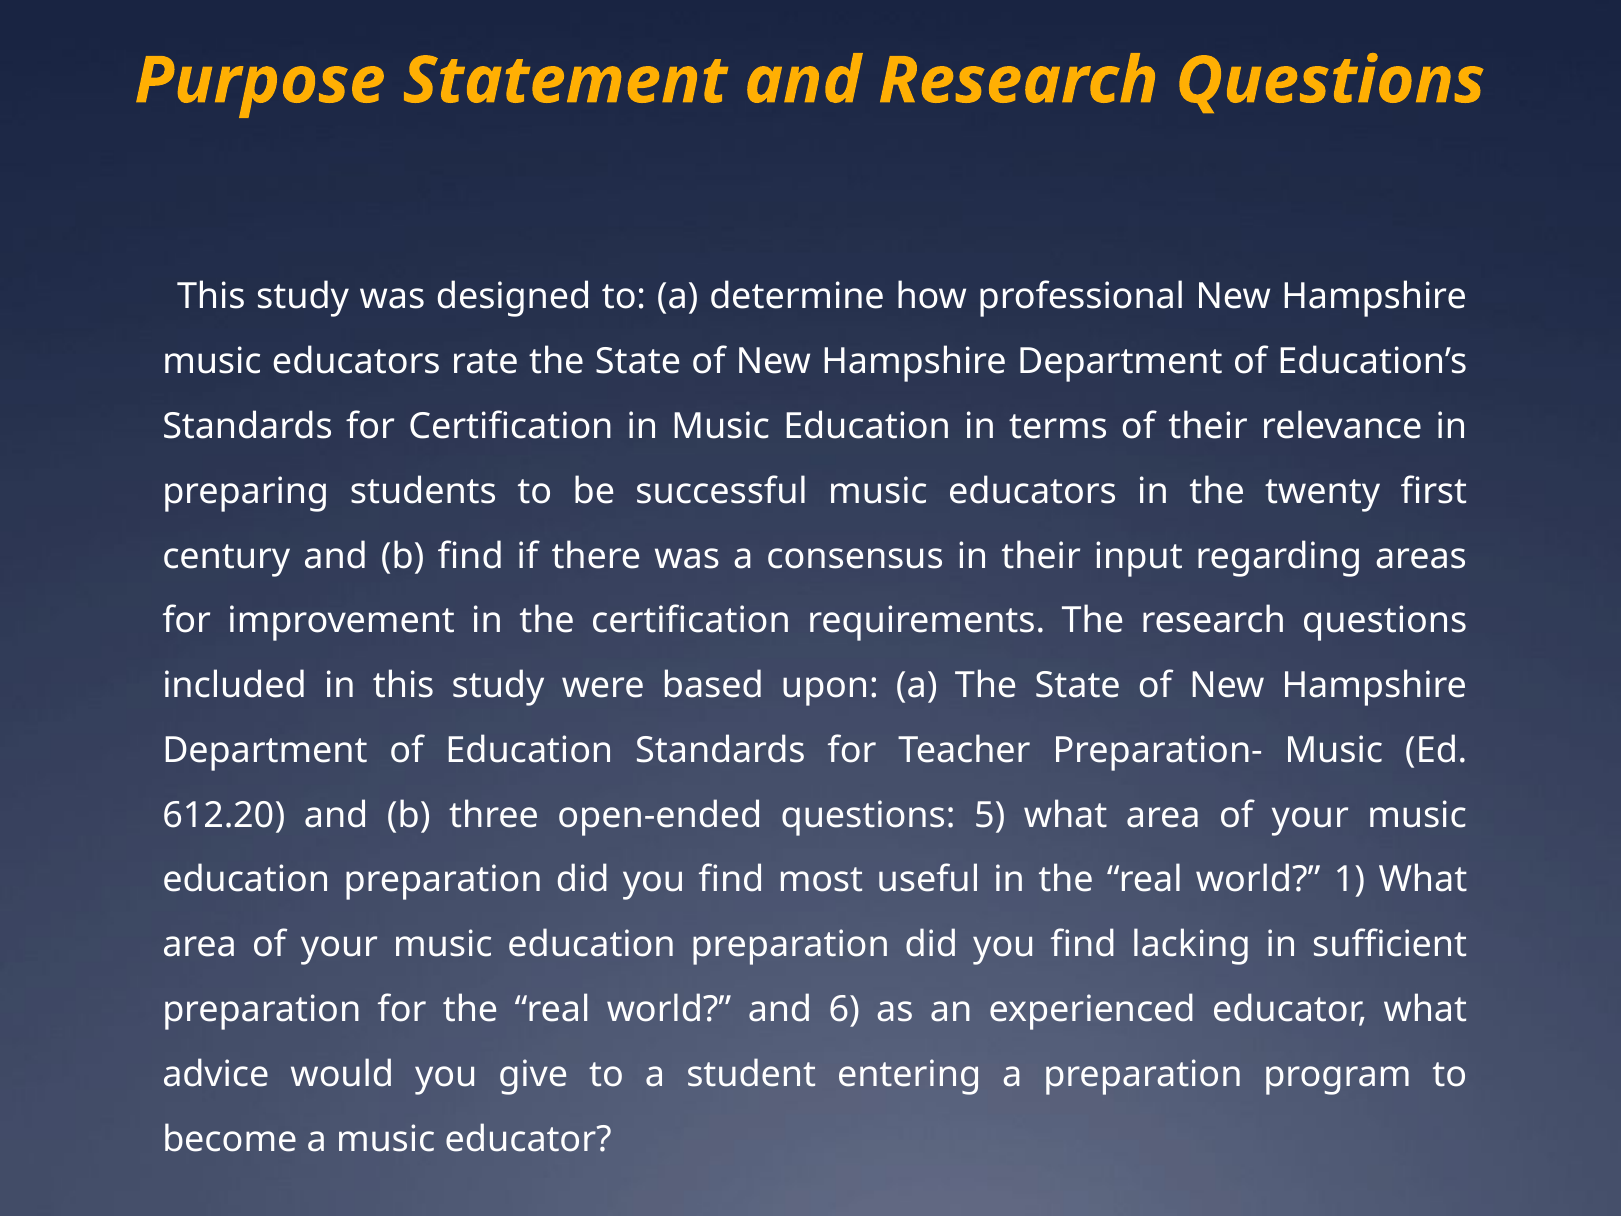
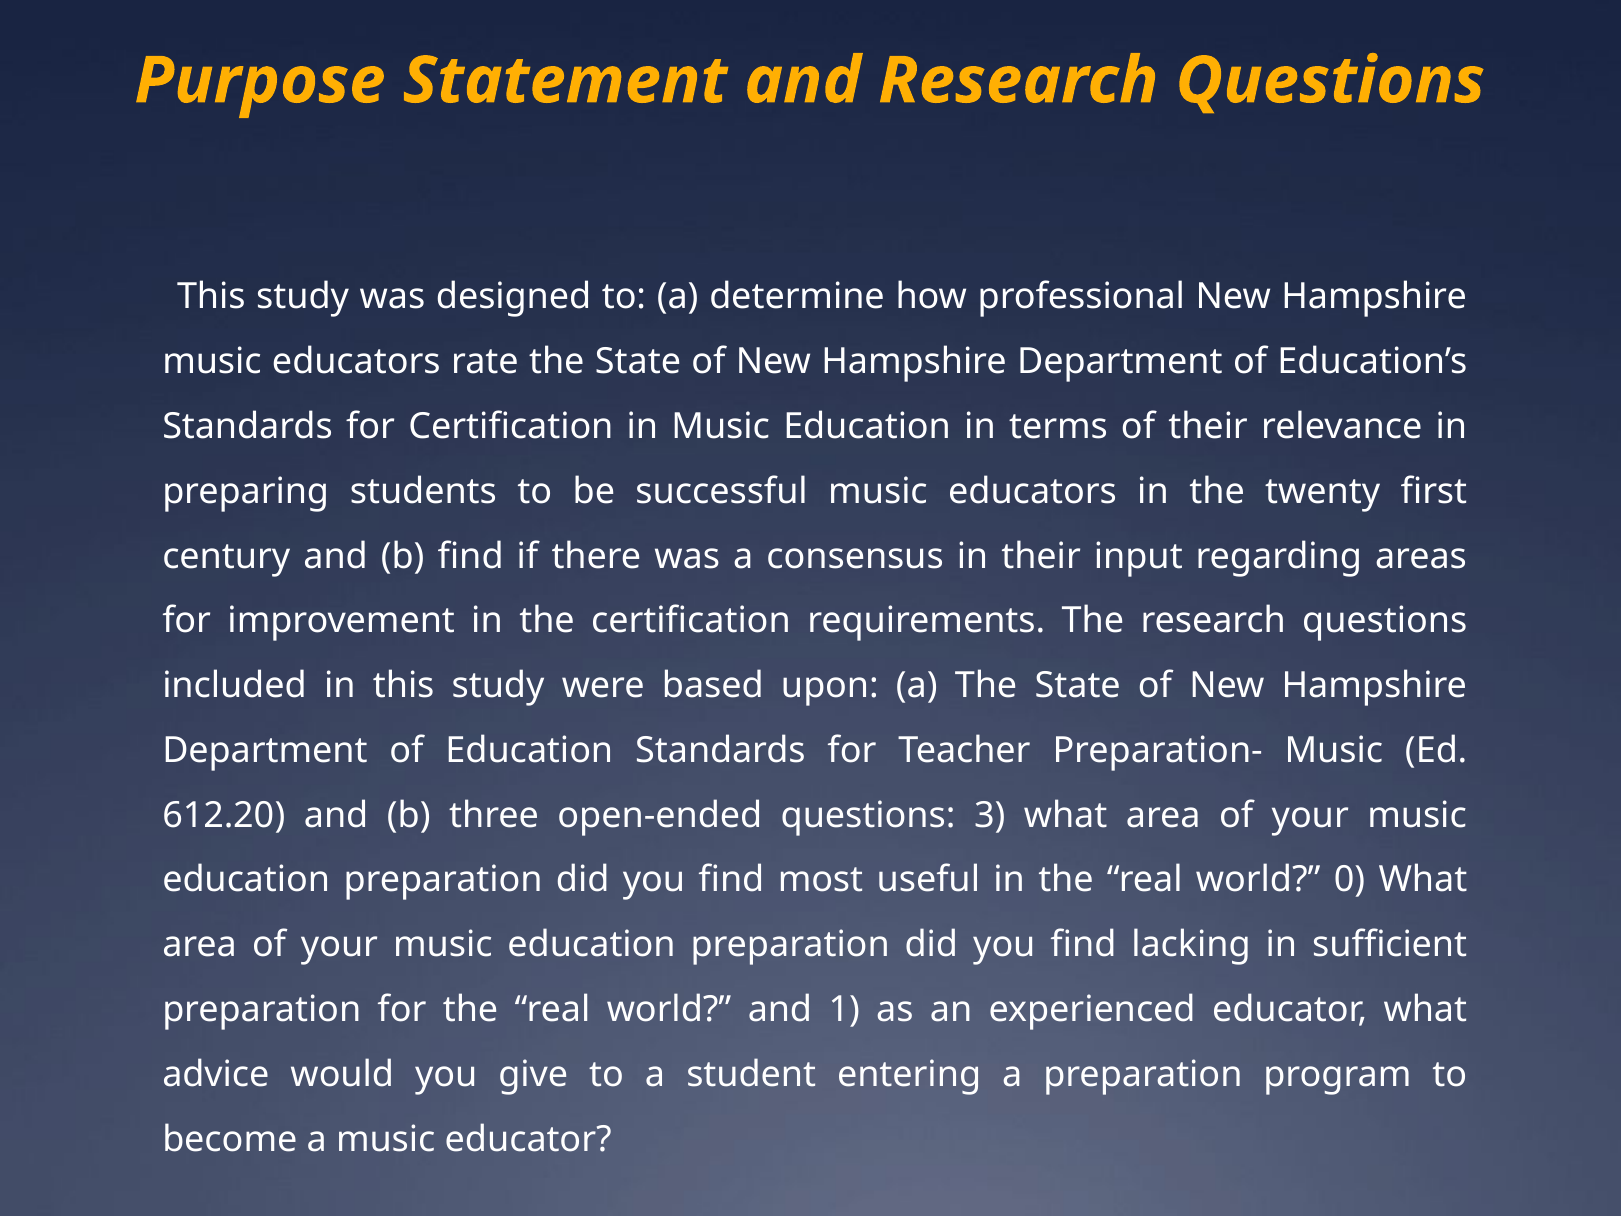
5: 5 -> 3 (990, 815)
1: 1 -> 0 (1350, 880)
6: 6 -> 1 (844, 1009)
